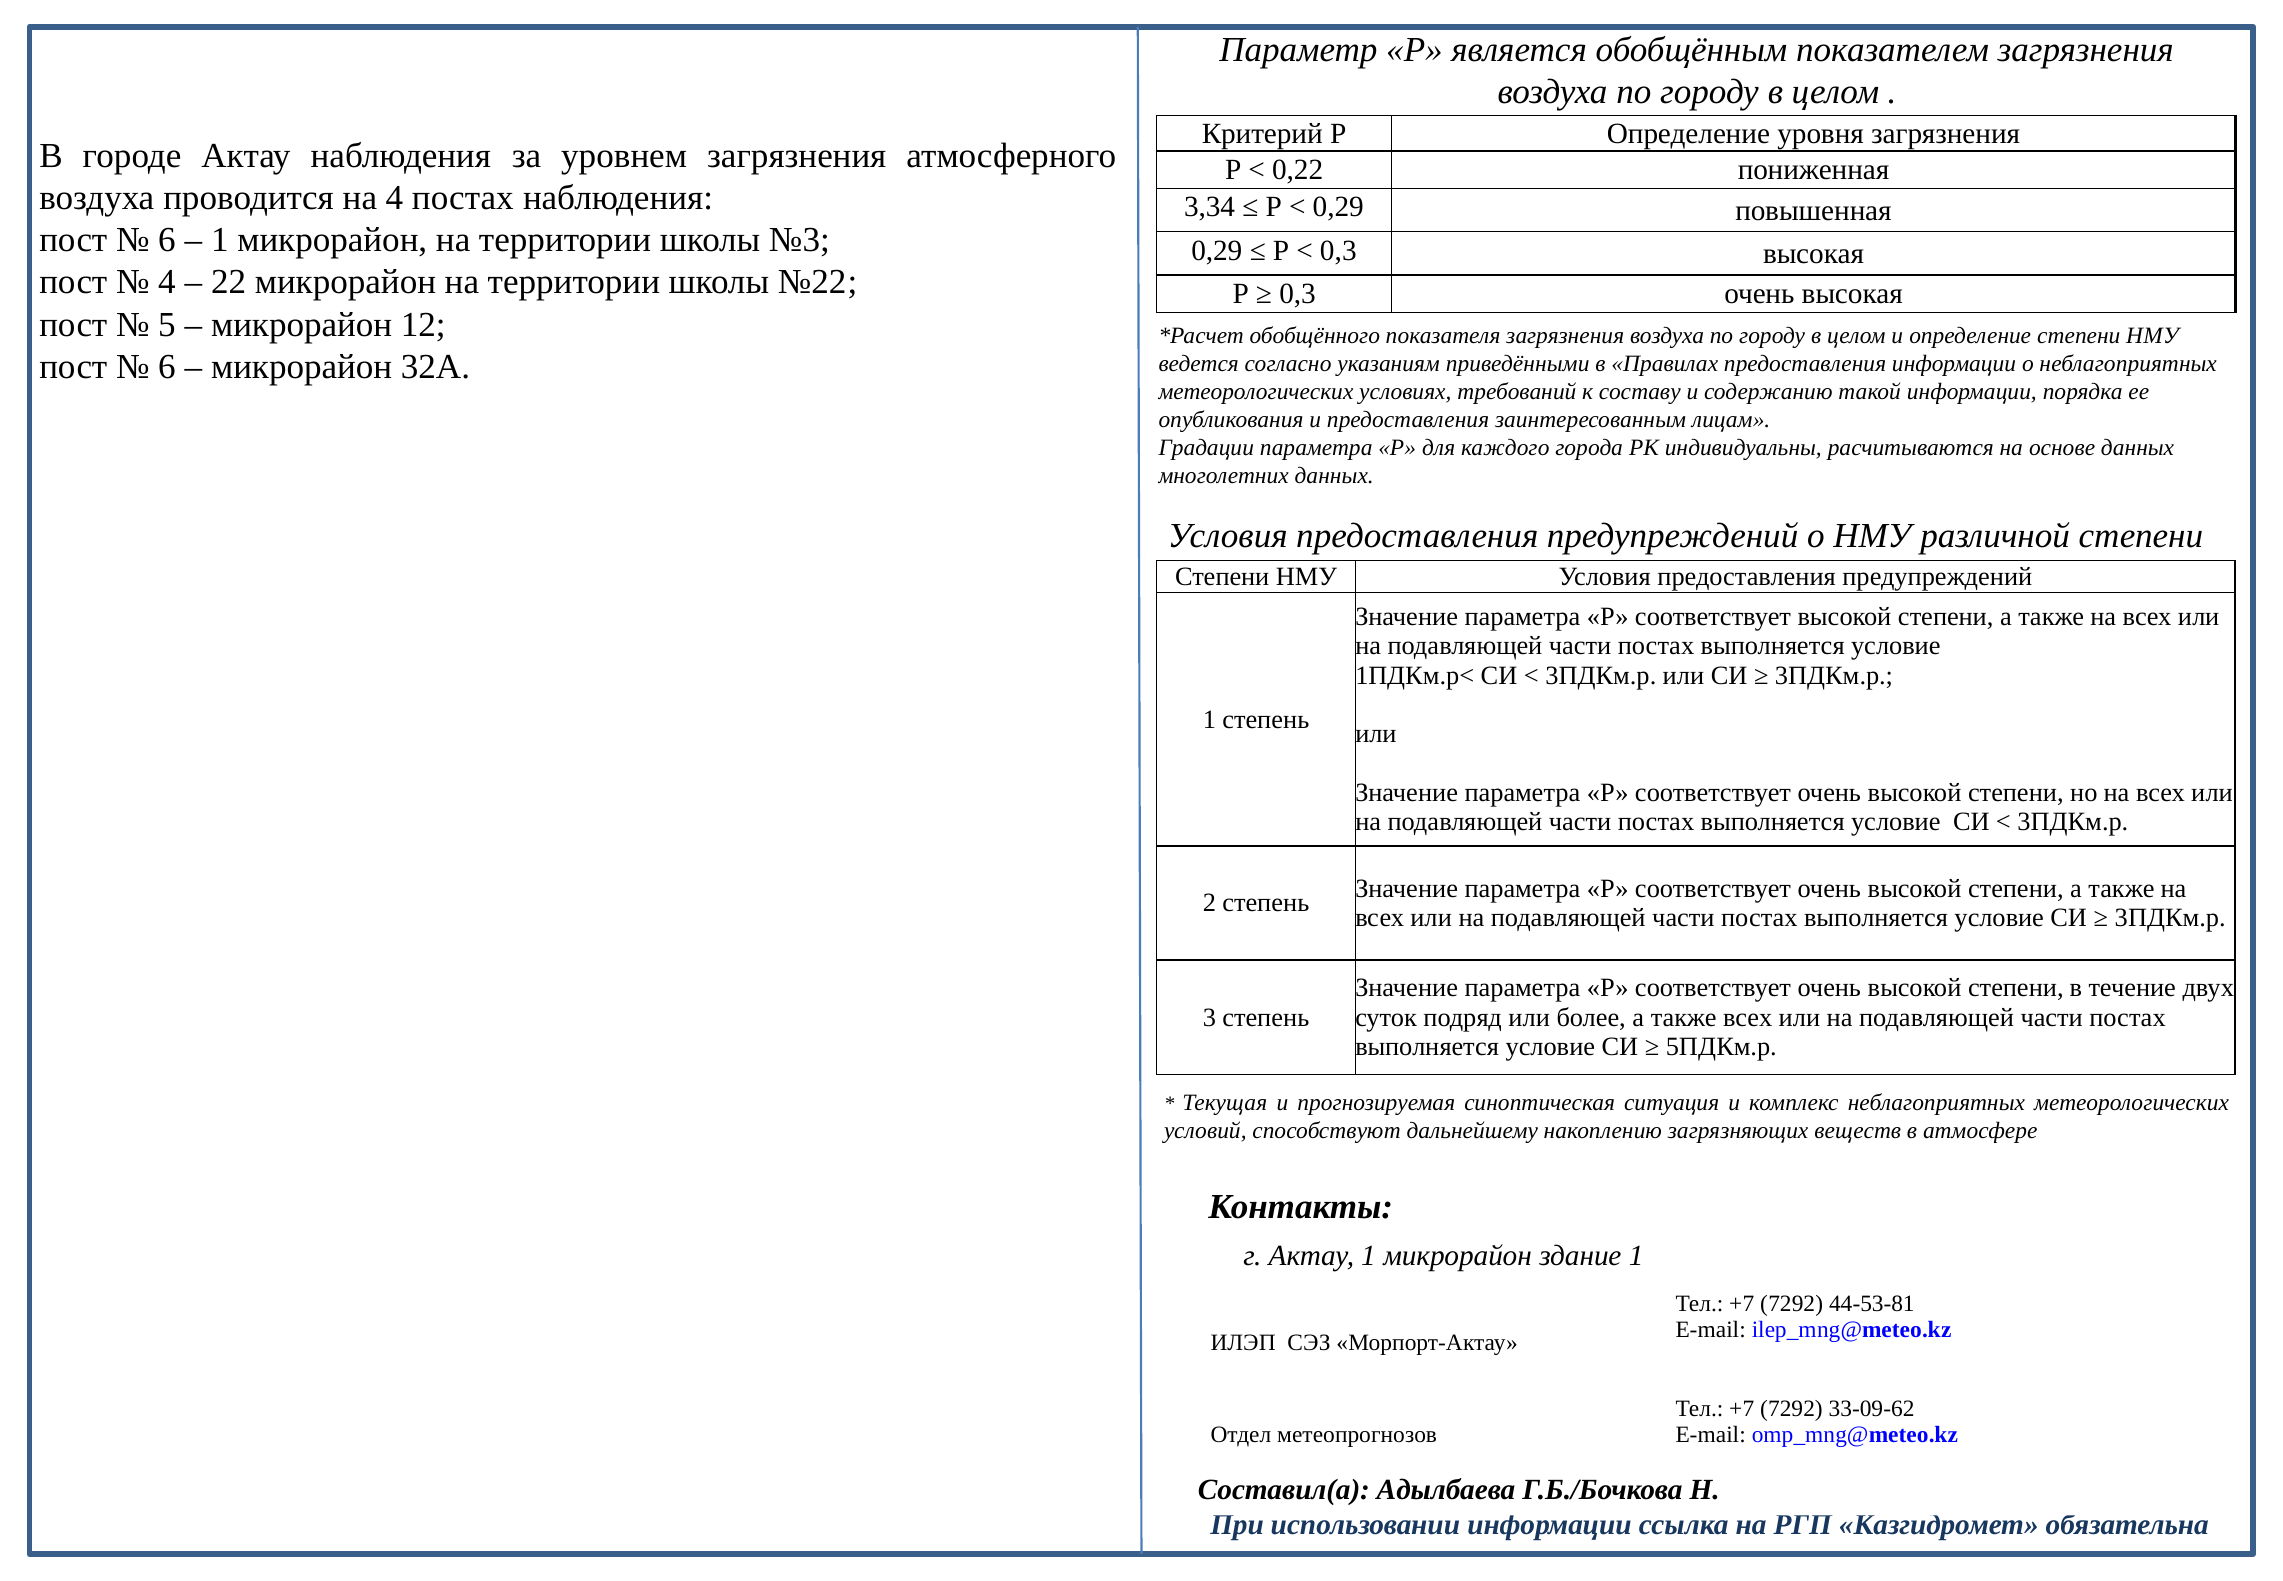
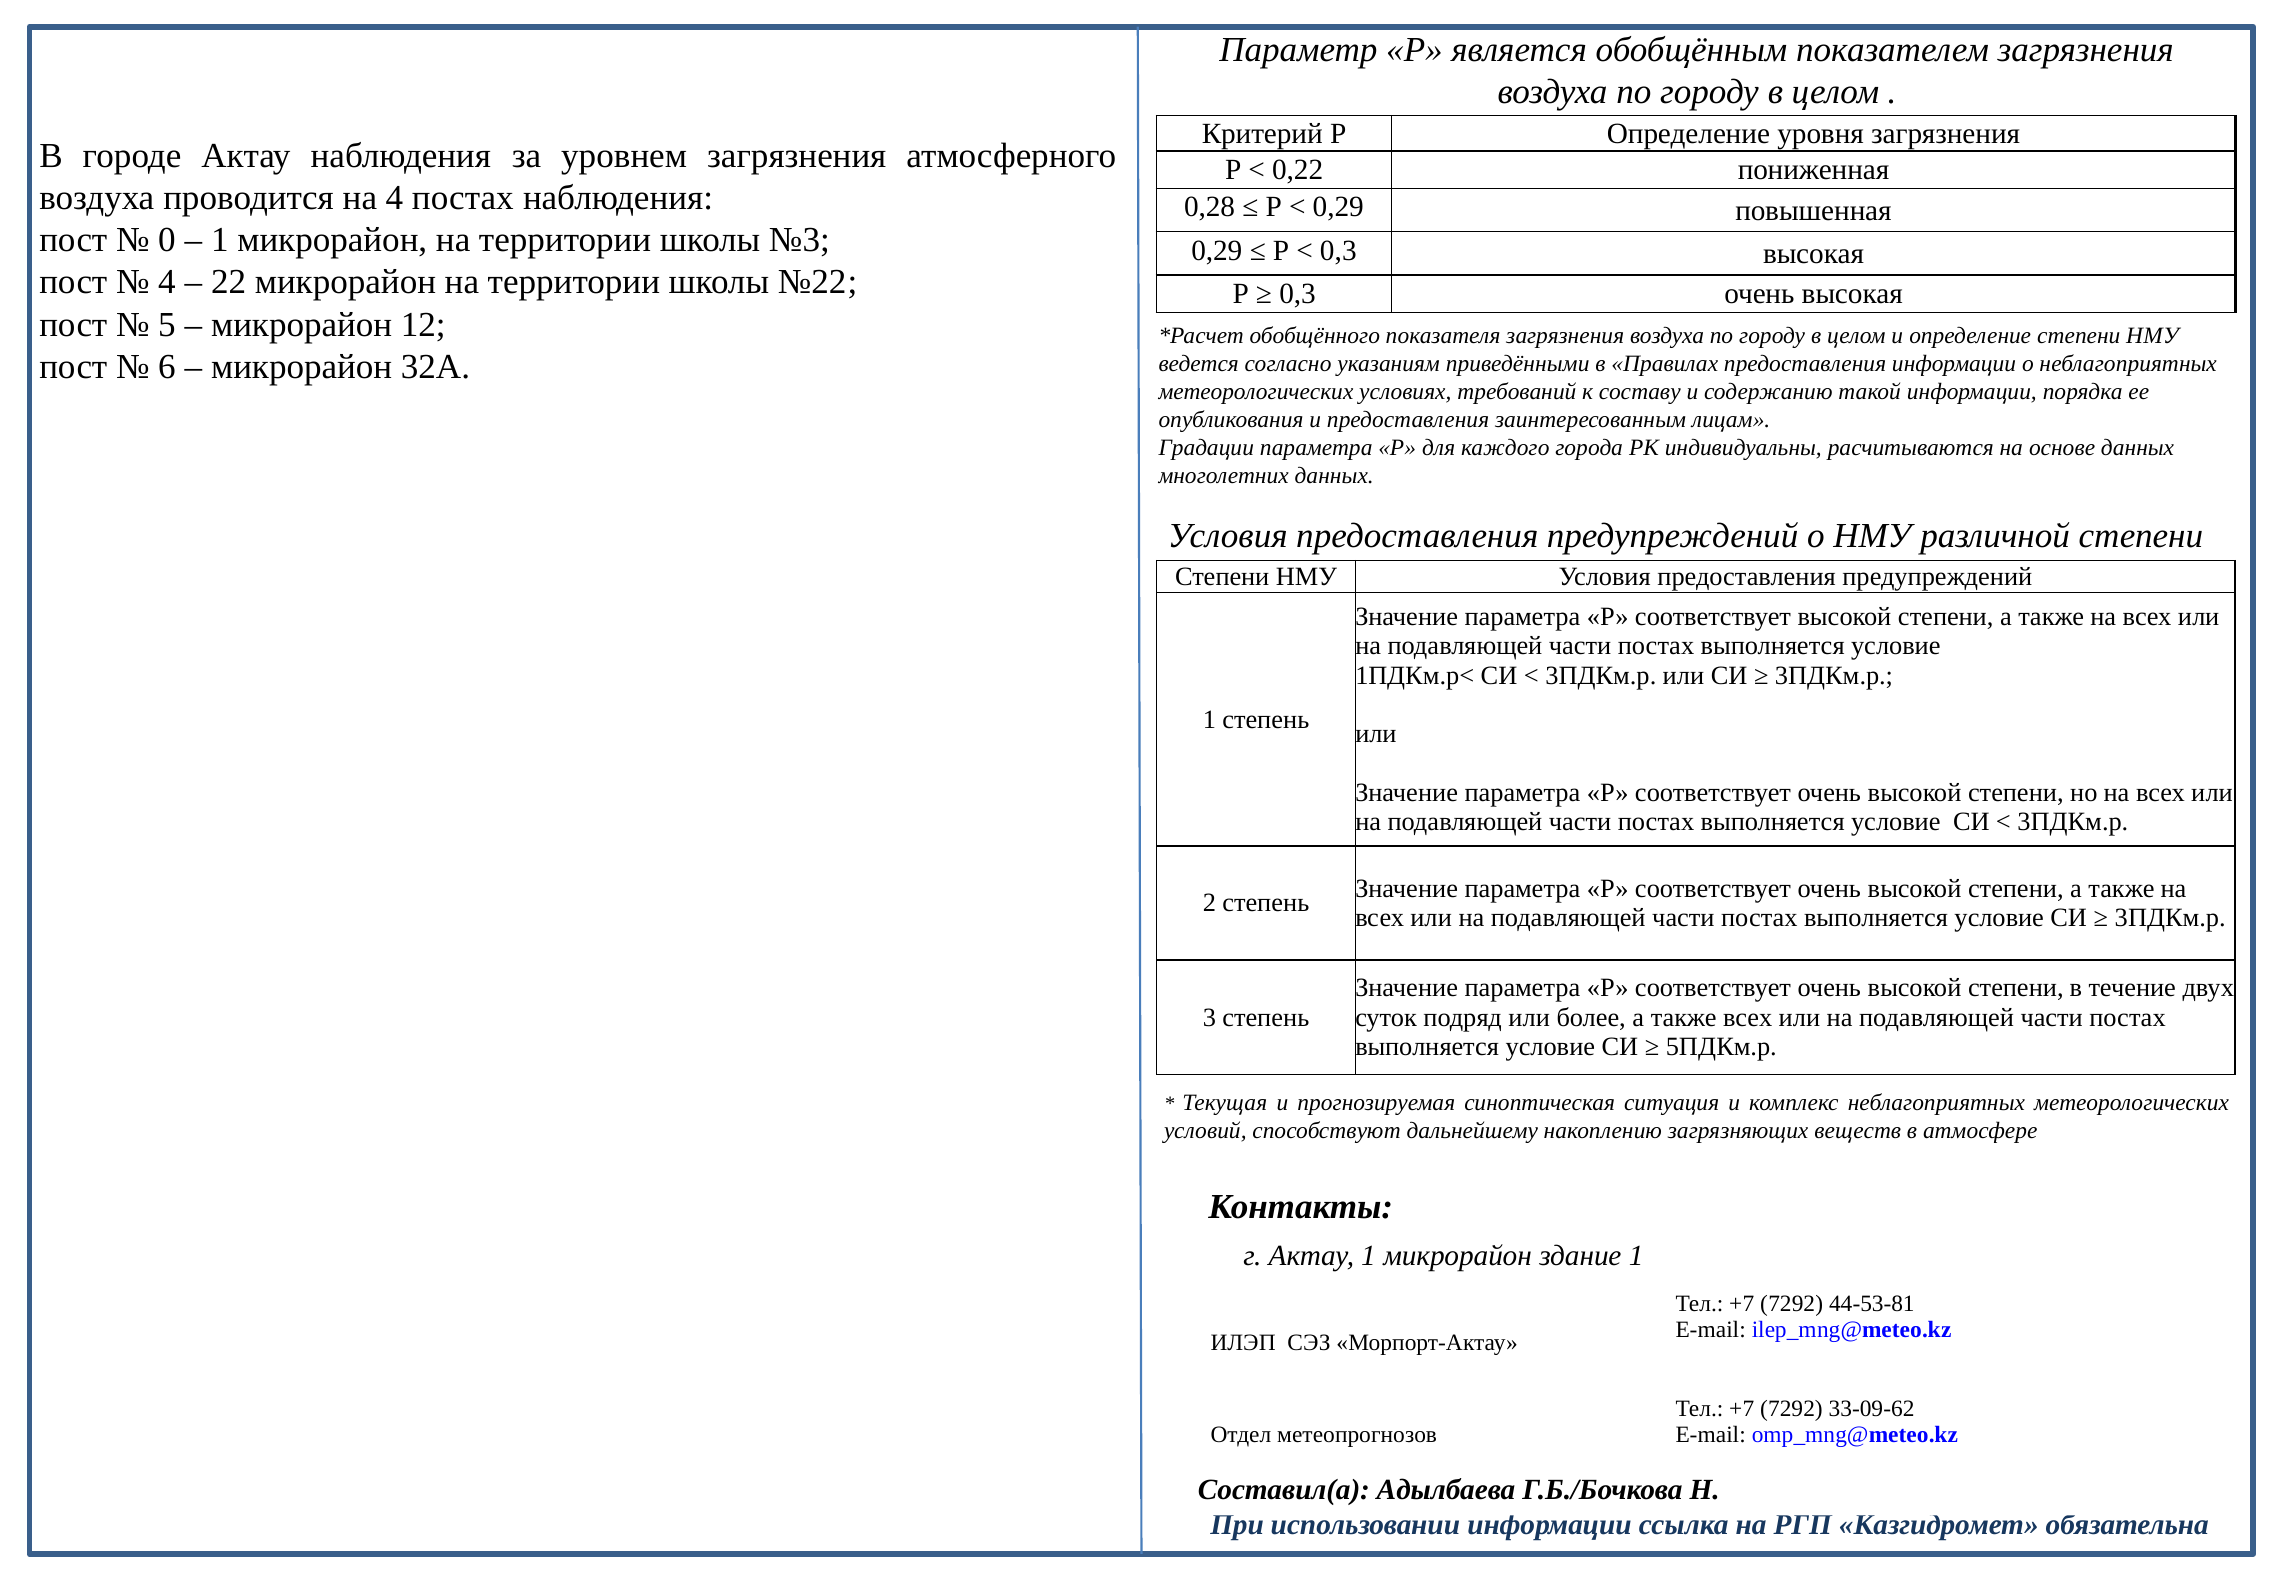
3,34: 3,34 -> 0,28 (1210, 207)
6: 6 -> 0 (167, 240)
